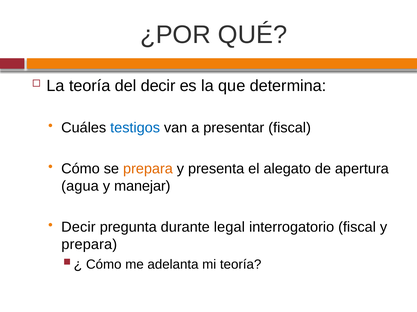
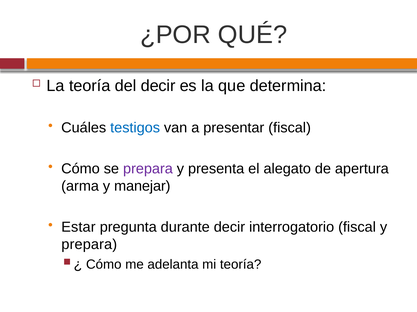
prepara colour: orange -> purple (148, 169)
agua: agua -> arma (80, 186)
Decir: Decir -> Estar (78, 228)
durante legal: legal -> decir (229, 228)
